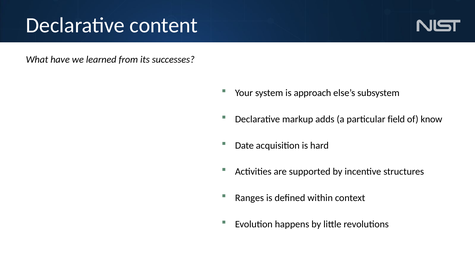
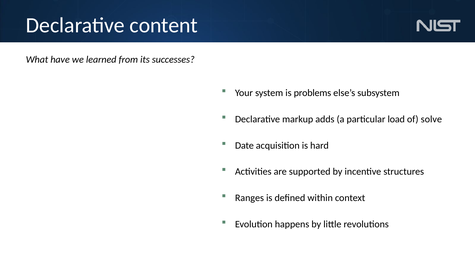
approach: approach -> problems (312, 93)
field: field -> load (396, 119)
know: know -> solve (431, 119)
